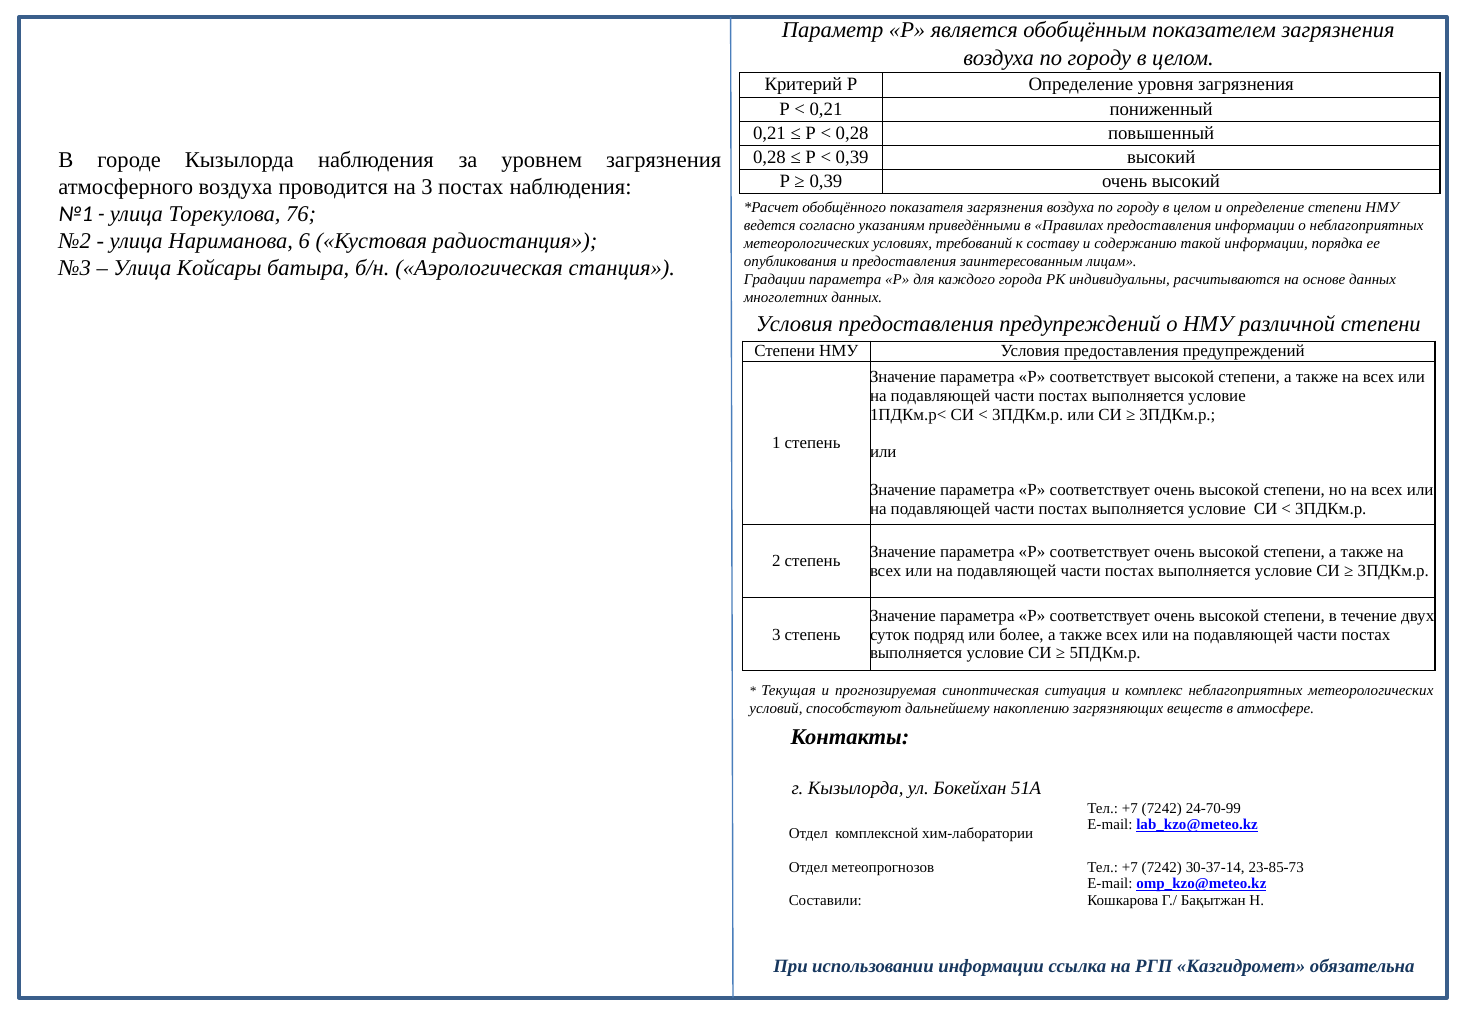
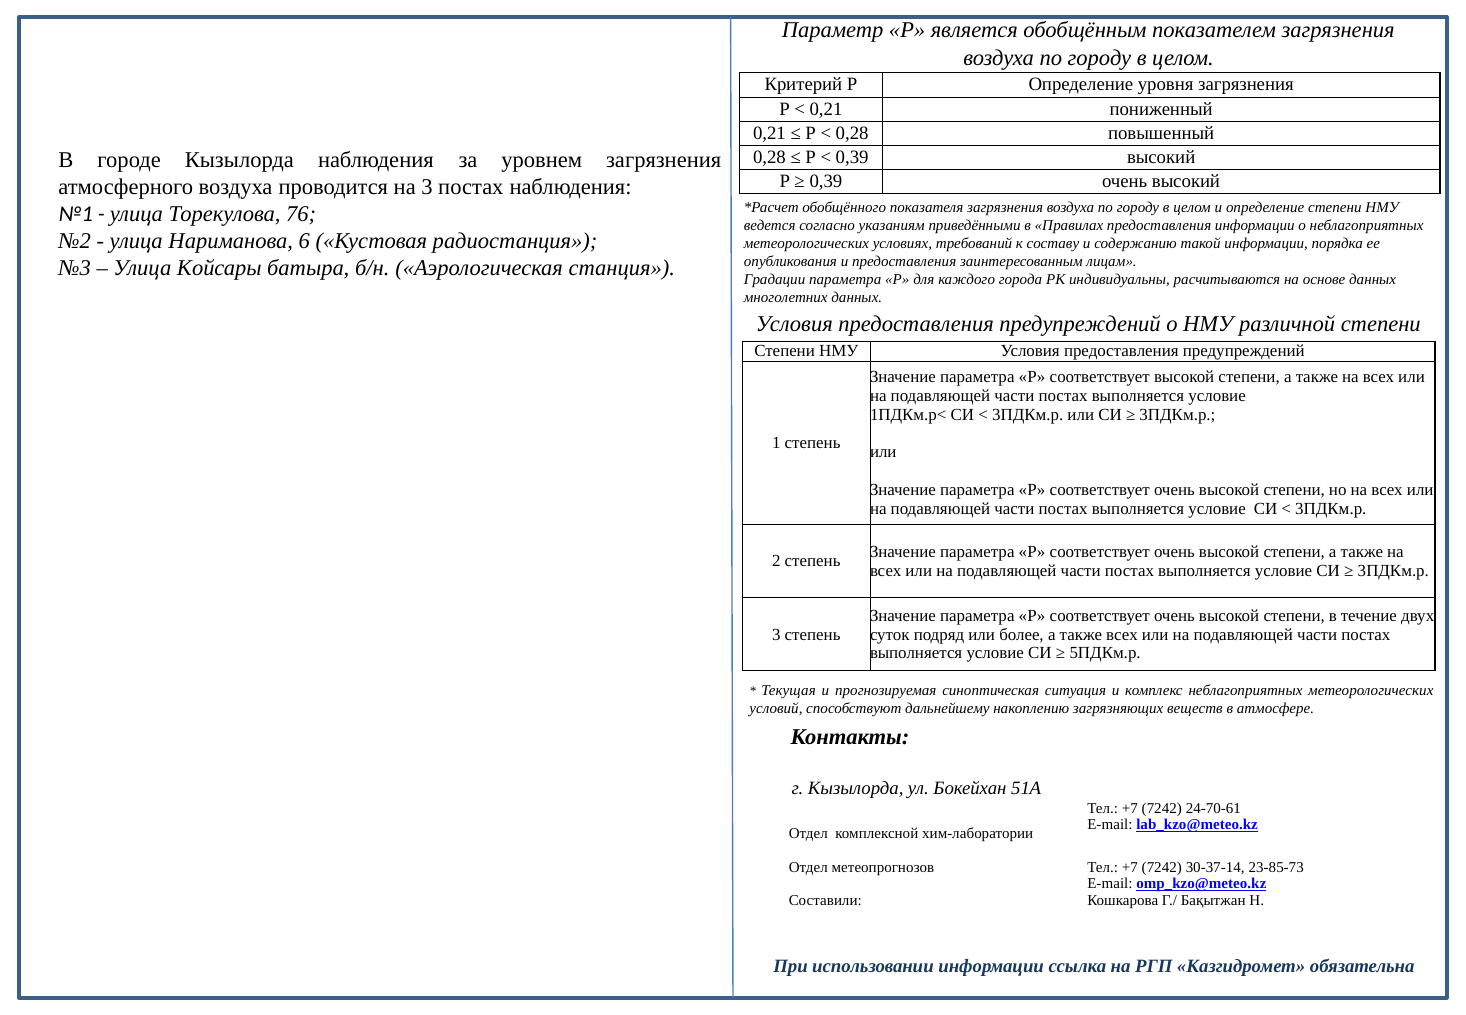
24-70-99: 24-70-99 -> 24-70-61 (1213, 808)
